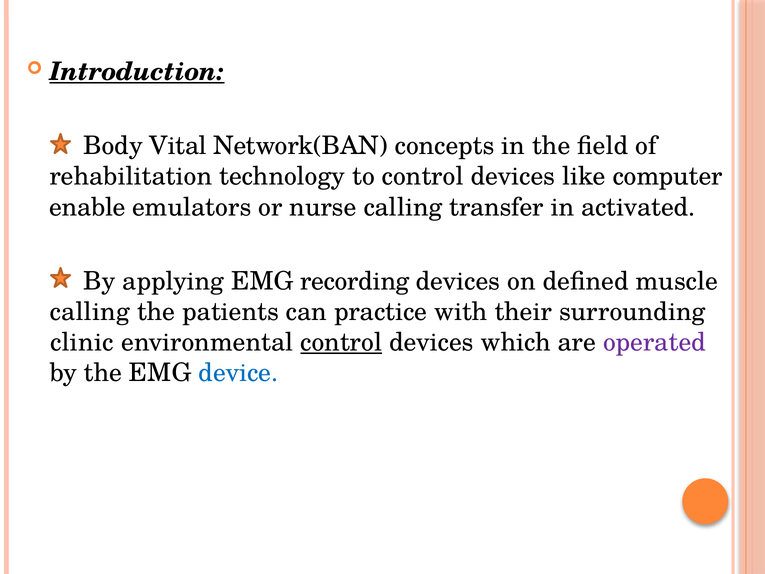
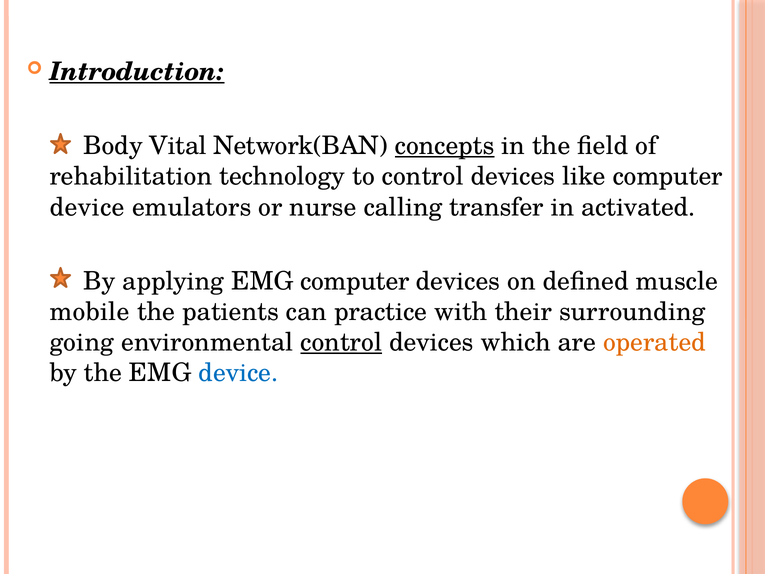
concepts underline: none -> present (445, 146)
enable: enable -> device (87, 207)
EMG recording: recording -> computer (355, 281)
calling: calling -> mobile (90, 312)
clinic: clinic -> going (82, 342)
operated colour: purple -> orange (655, 342)
